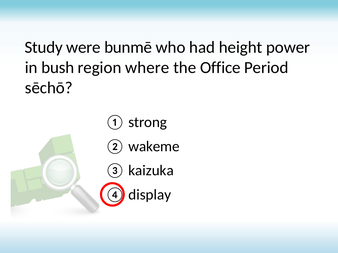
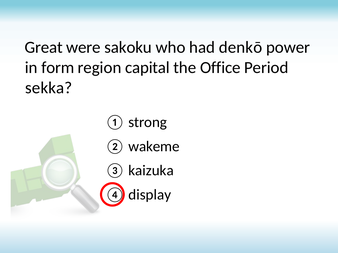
Study: Study -> Great (44, 47)
bunmē: bunmē -> sakoku (128, 47)
height: height -> denkō (241, 47)
bush: bush -> form (58, 68)
where: where -> capital (147, 68)
sēchō: sēchō -> sekka (49, 88)
